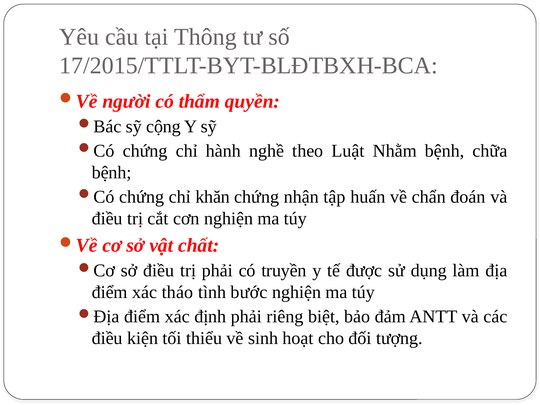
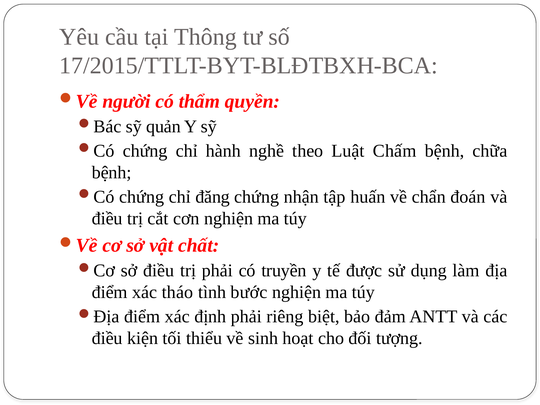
cộng: cộng -> quản (163, 126)
Nhằm: Nhằm -> Chấm (395, 151)
khăn: khăn -> đăng (213, 197)
